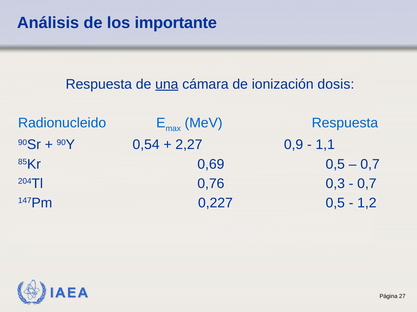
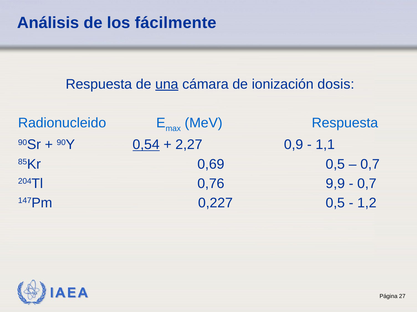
importante: importante -> fácilmente (176, 23)
0,54 underline: none -> present (146, 145)
0,3: 0,3 -> 9,9 (335, 184)
